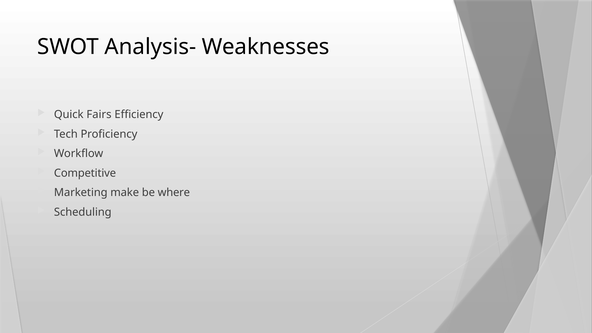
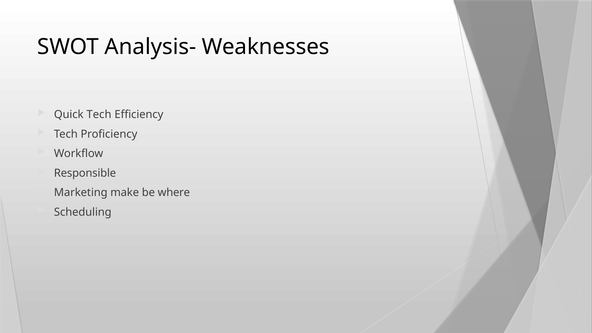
Quick Fairs: Fairs -> Tech (99, 115)
Competitive: Competitive -> Responsible (85, 173)
